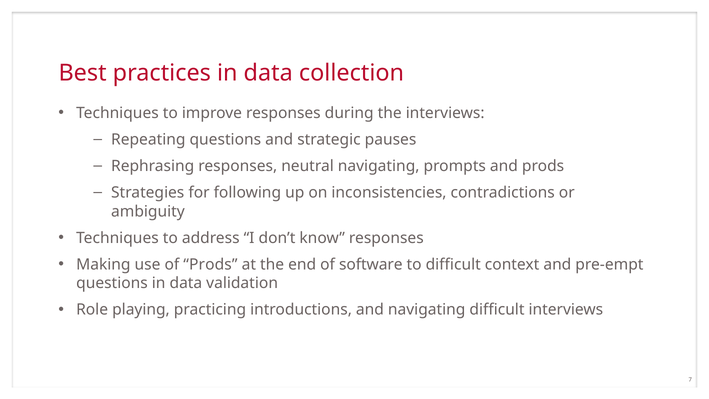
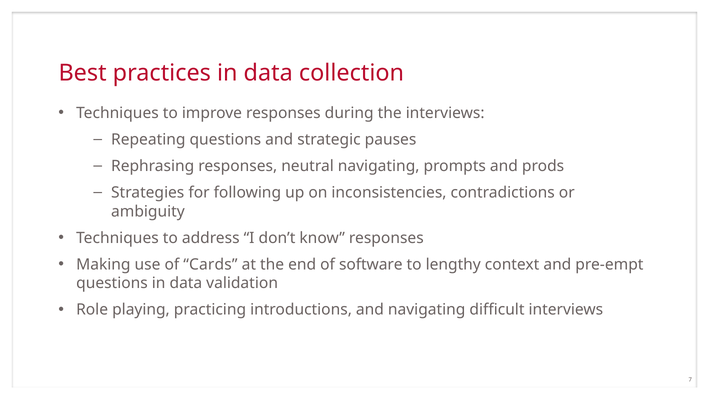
of Prods: Prods -> Cards (210, 264)
to difficult: difficult -> lengthy (453, 264)
